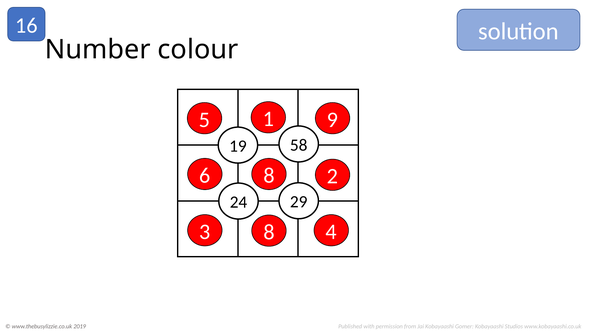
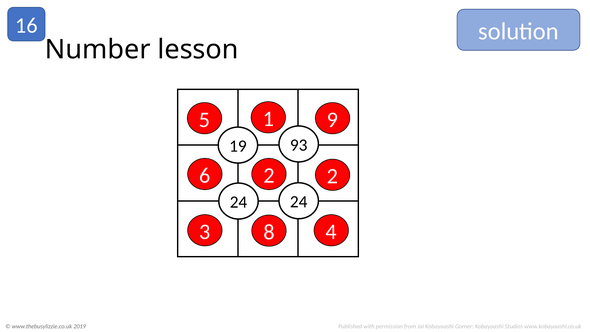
colour: colour -> lesson (198, 50)
58: 58 -> 93 (299, 145)
6 8: 8 -> 2 (269, 175)
24 29: 29 -> 24 (299, 202)
